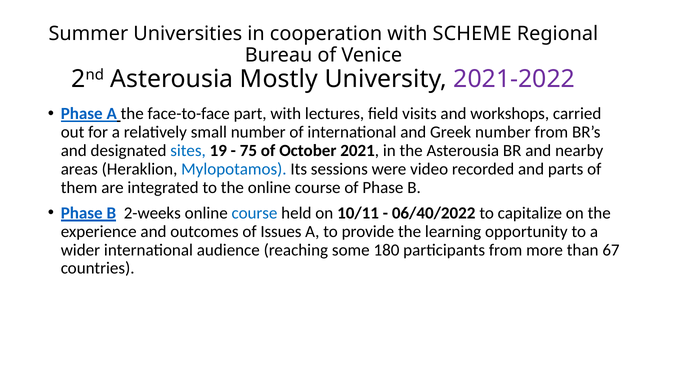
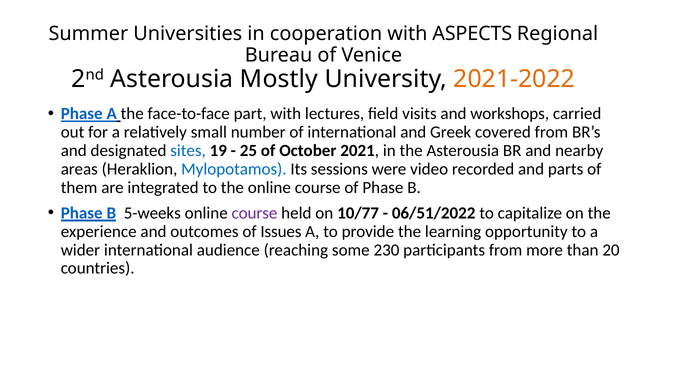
SCHEME: SCHEME -> ASPECTS (472, 34)
2021-2022 colour: purple -> orange (514, 79)
Greek number: number -> covered (503, 132)
75: 75 -> 25 (248, 151)
2-weeks: 2-weeks -> 5-weeks (152, 213)
course colour: blue -> purple (254, 213)
10/11: 10/11 -> 10/77 (358, 213)
06/40/2022: 06/40/2022 -> 06/51/2022 (434, 213)
180: 180 -> 230 (386, 250)
67: 67 -> 20 (611, 250)
